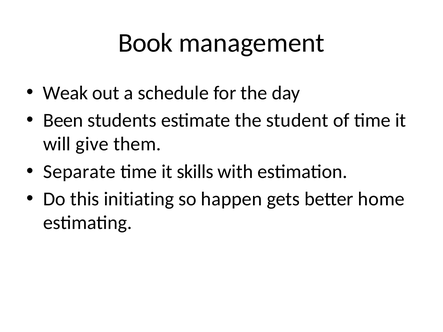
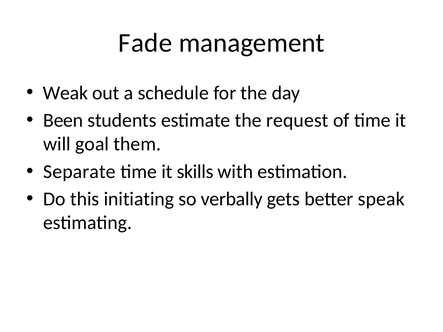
Book: Book -> Fade (145, 43)
student: student -> request (297, 121)
give: give -> goal (92, 144)
happen: happen -> verbally (232, 199)
home: home -> speak (381, 199)
